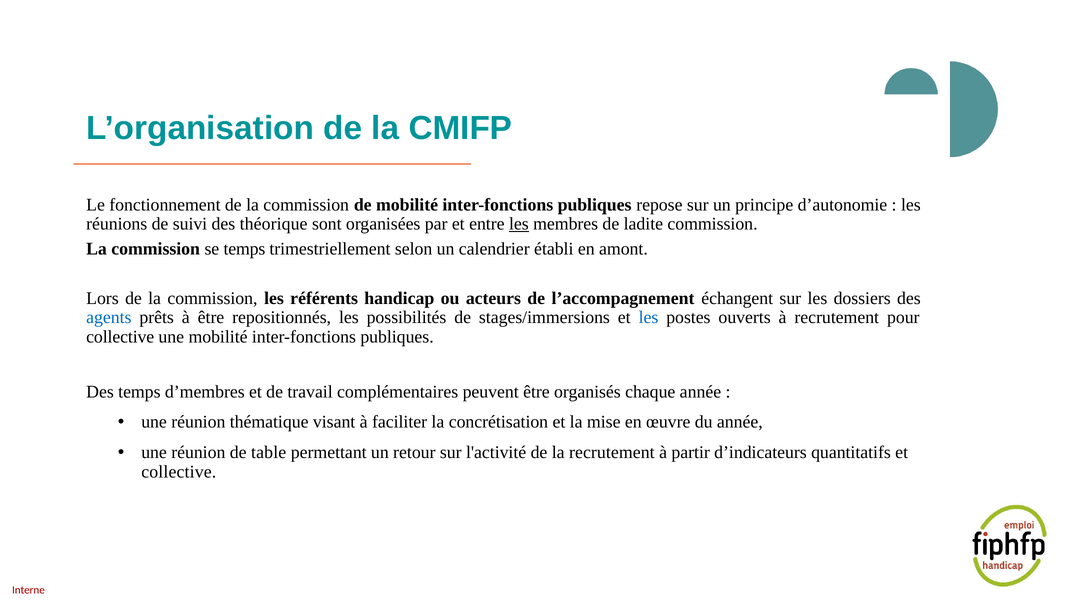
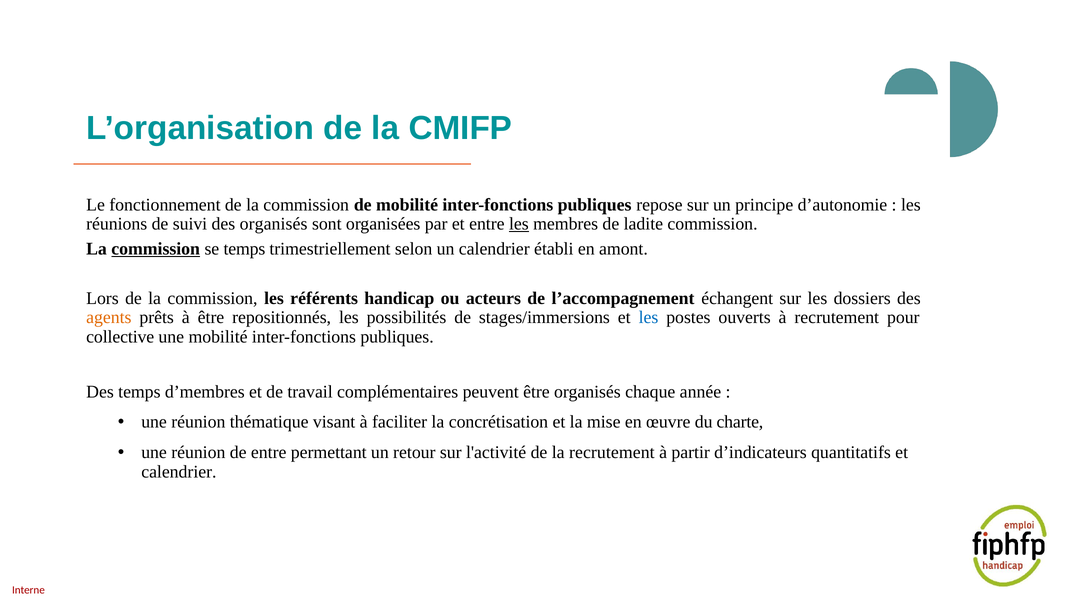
des théorique: théorique -> organisés (274, 224)
commission underline: none -> present (156, 249)
agents colour: blue -> orange (109, 317)
du année: année -> charte (740, 422)
de table: table -> entre (269, 452)
collective: collective -> calendrier (179, 471)
